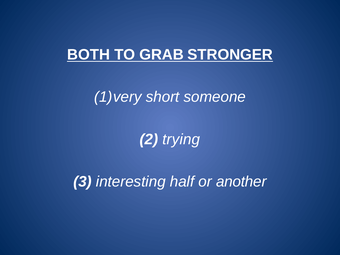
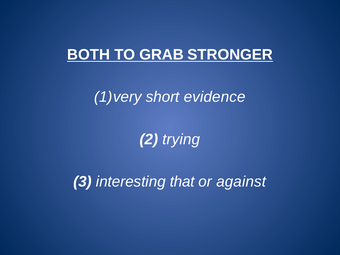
someone: someone -> evidence (215, 97)
half: half -> that (182, 182)
another: another -> against (241, 182)
